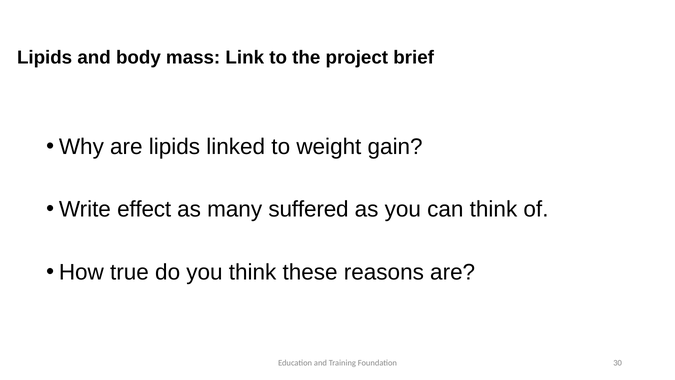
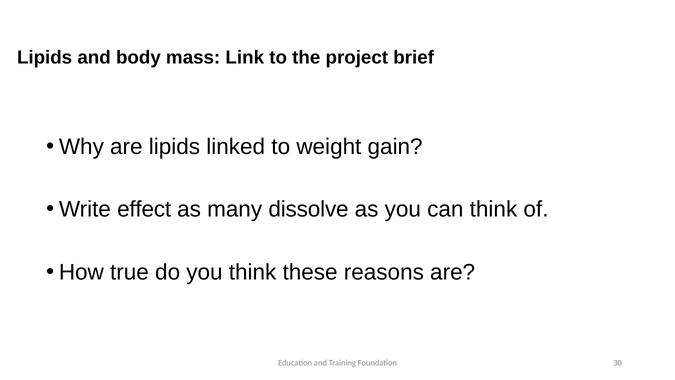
suffered: suffered -> dissolve (309, 209)
